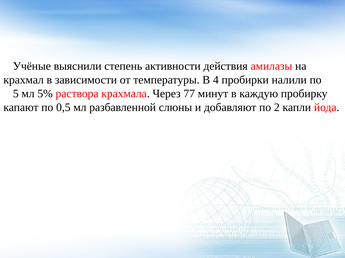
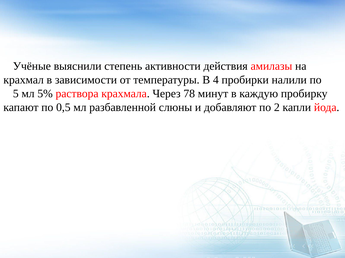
77: 77 -> 78 (189, 94)
